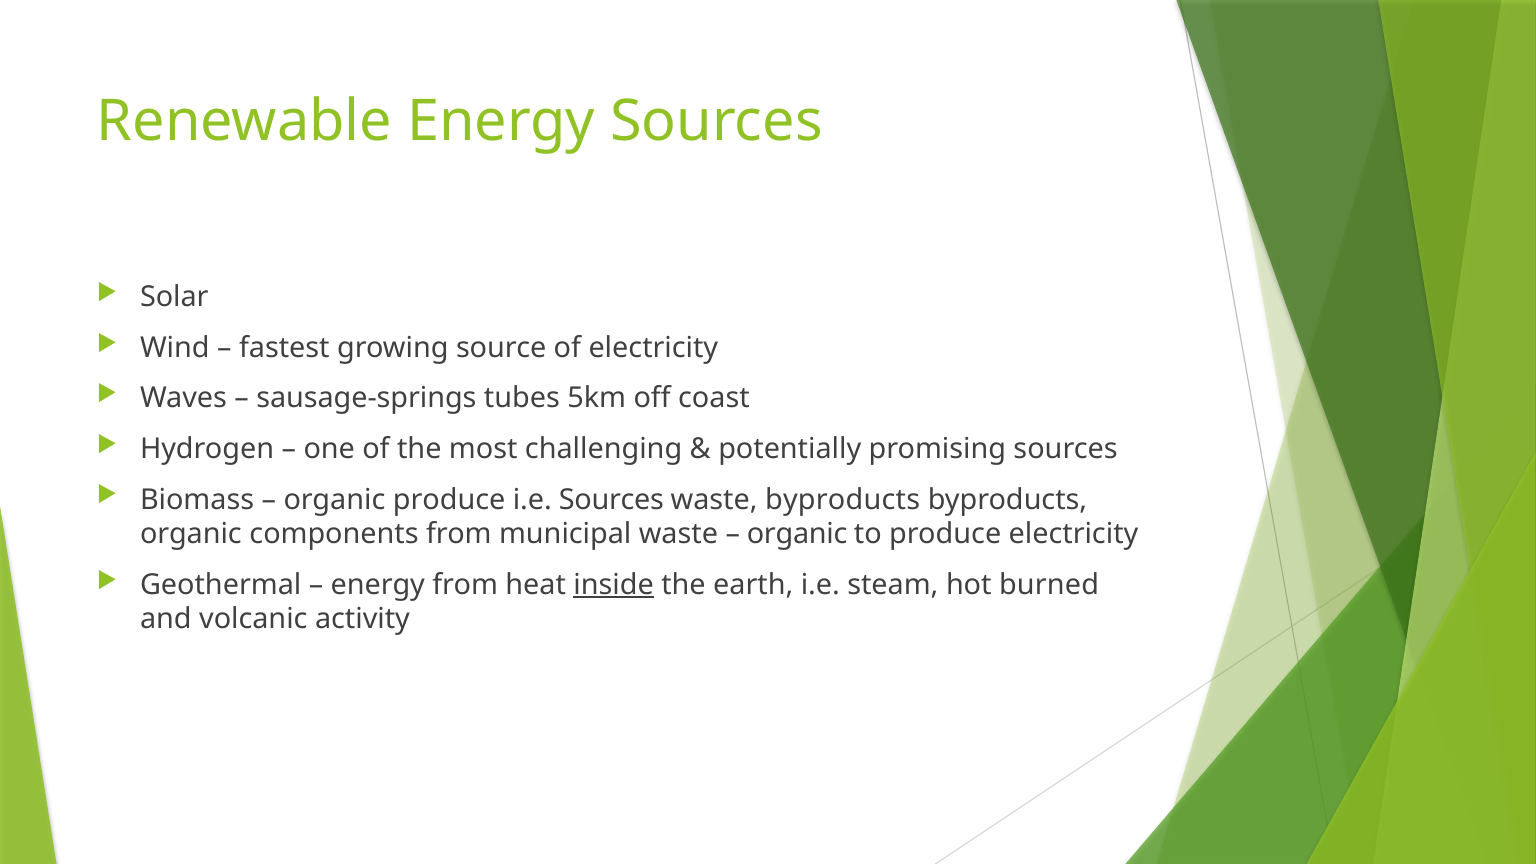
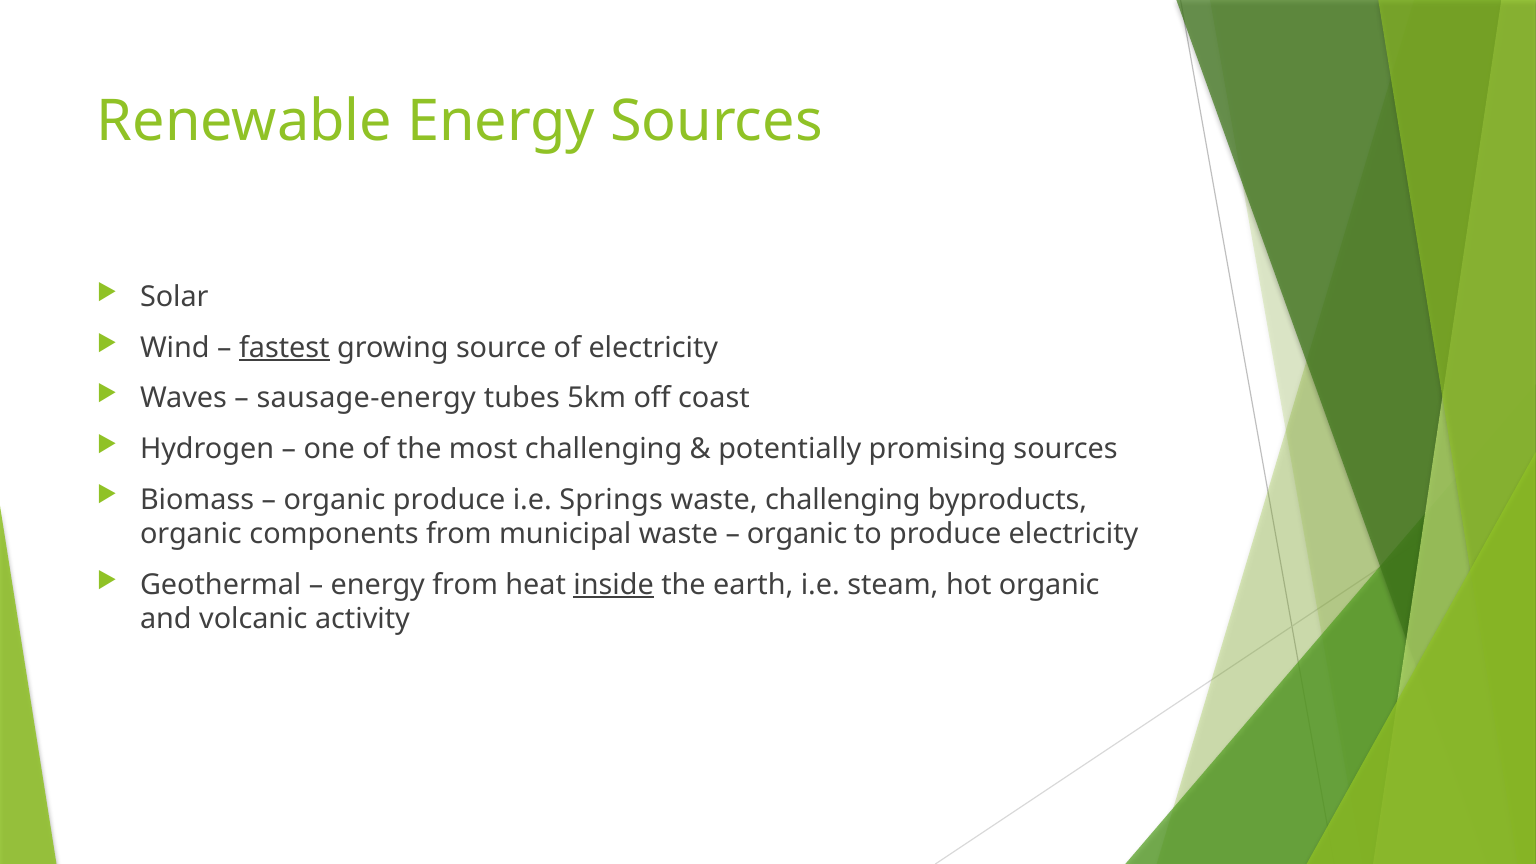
fastest underline: none -> present (284, 348)
sausage-springs: sausage-springs -> sausage-energy (366, 398)
i.e Sources: Sources -> Springs (611, 500)
waste byproducts: byproducts -> challenging (843, 500)
hot burned: burned -> organic (1049, 585)
